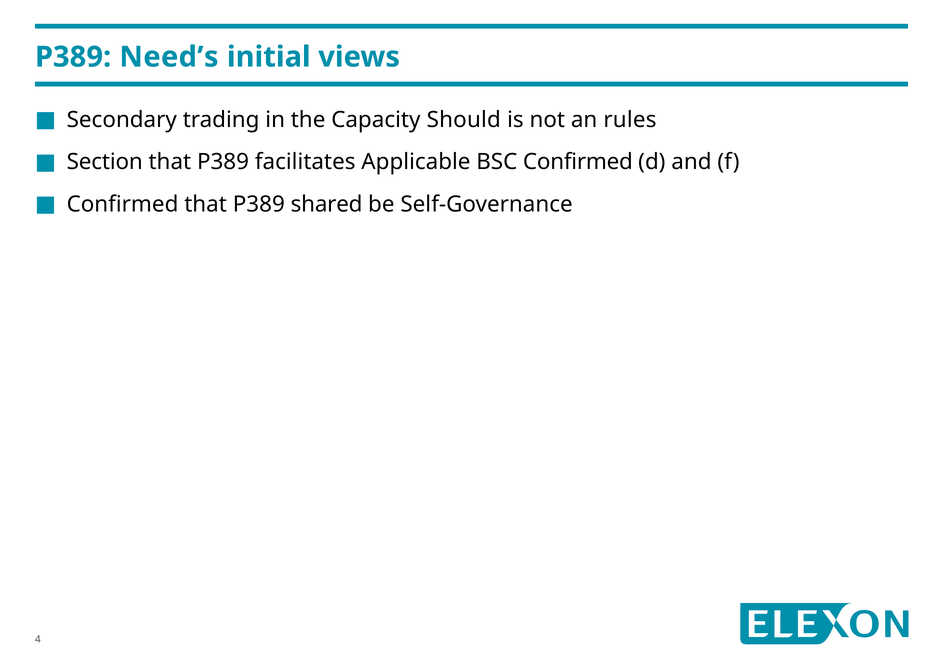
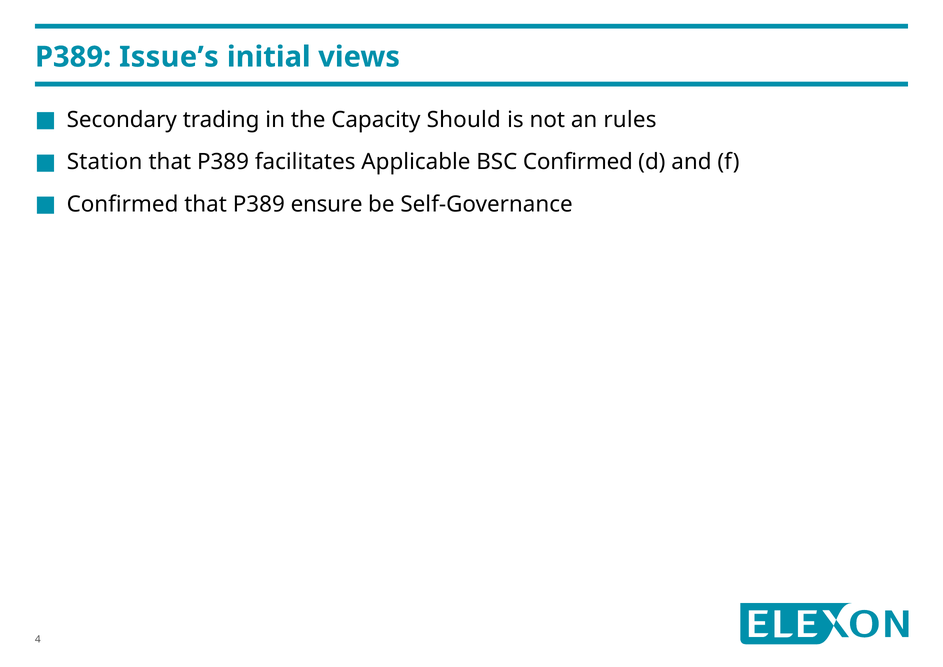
Need’s: Need’s -> Issue’s (169, 57)
Section: Section -> Station (105, 162)
shared: shared -> ensure (327, 204)
